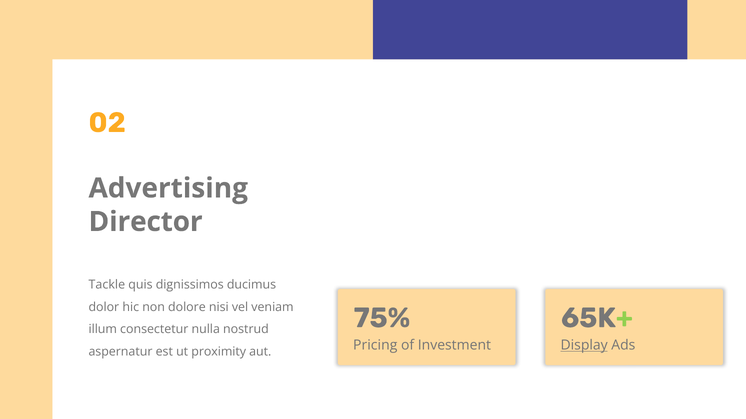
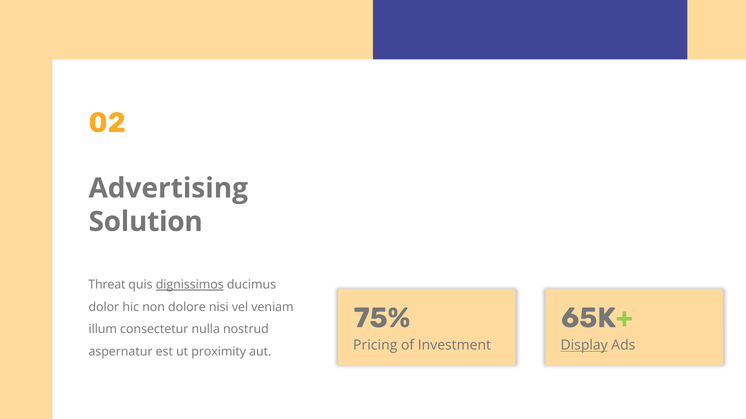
Director: Director -> Solution (146, 222)
Tackle: Tackle -> Threat (107, 285)
dignissimos underline: none -> present (190, 285)
